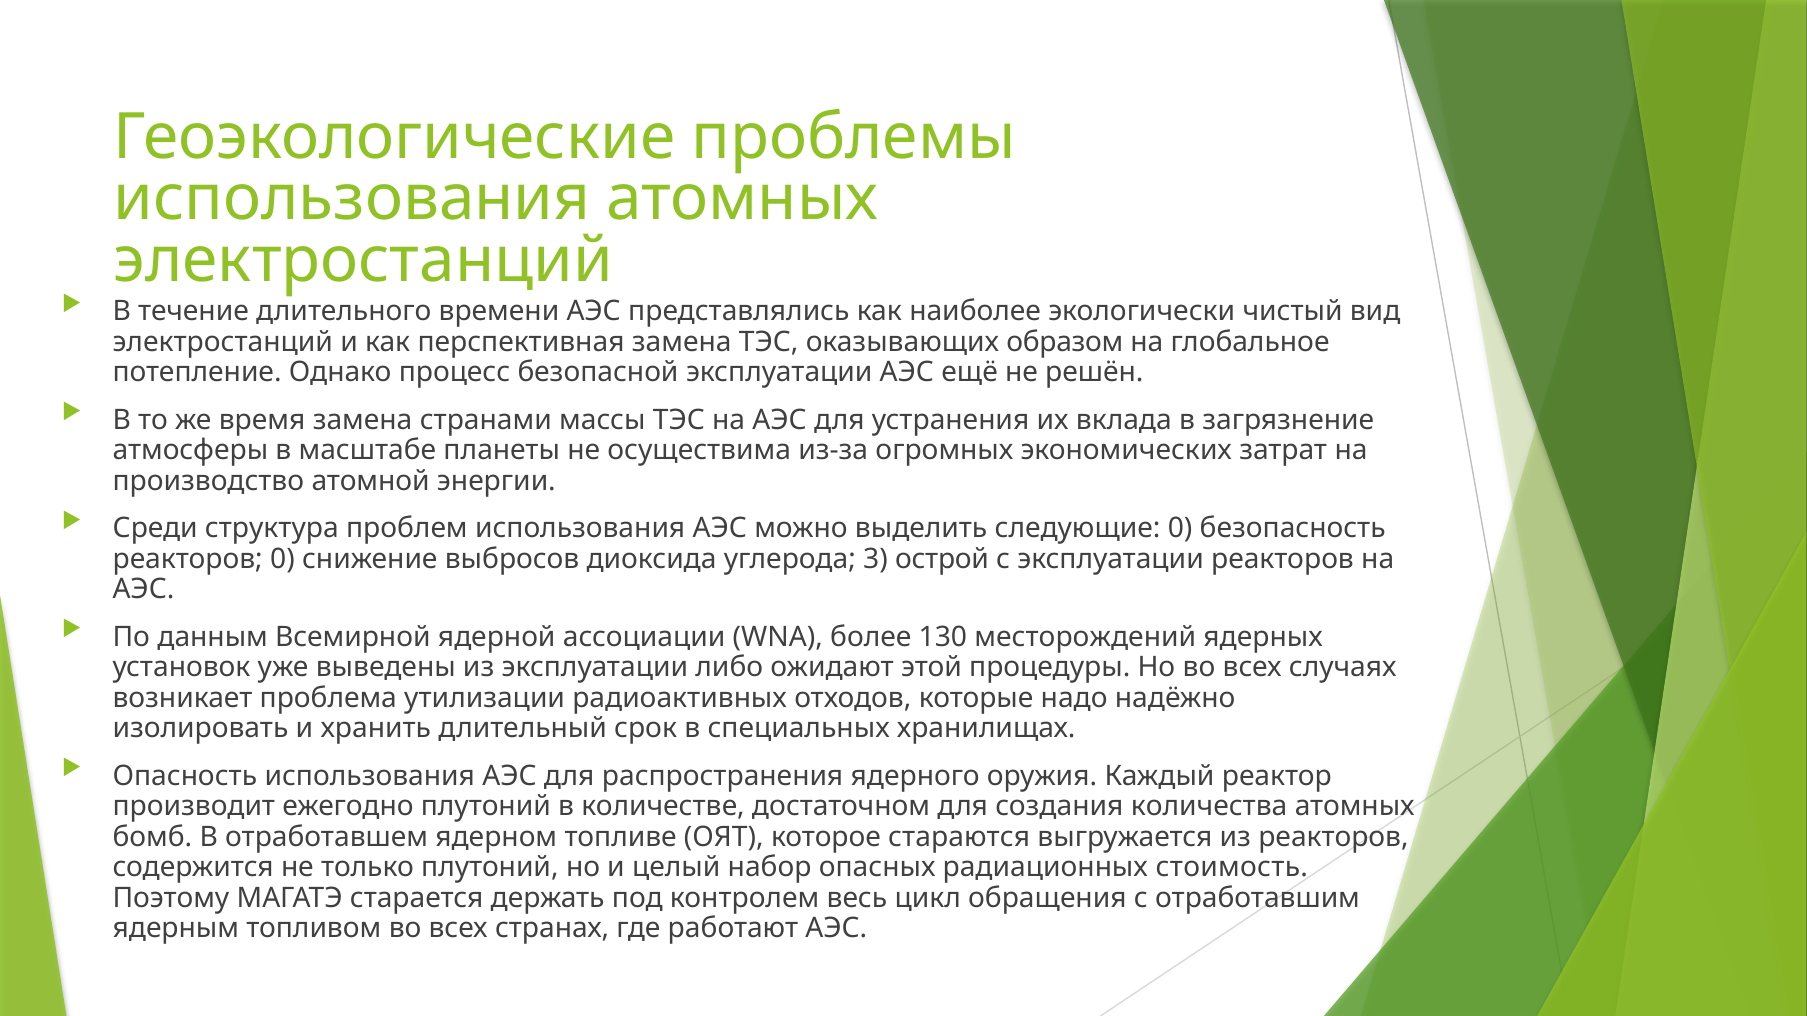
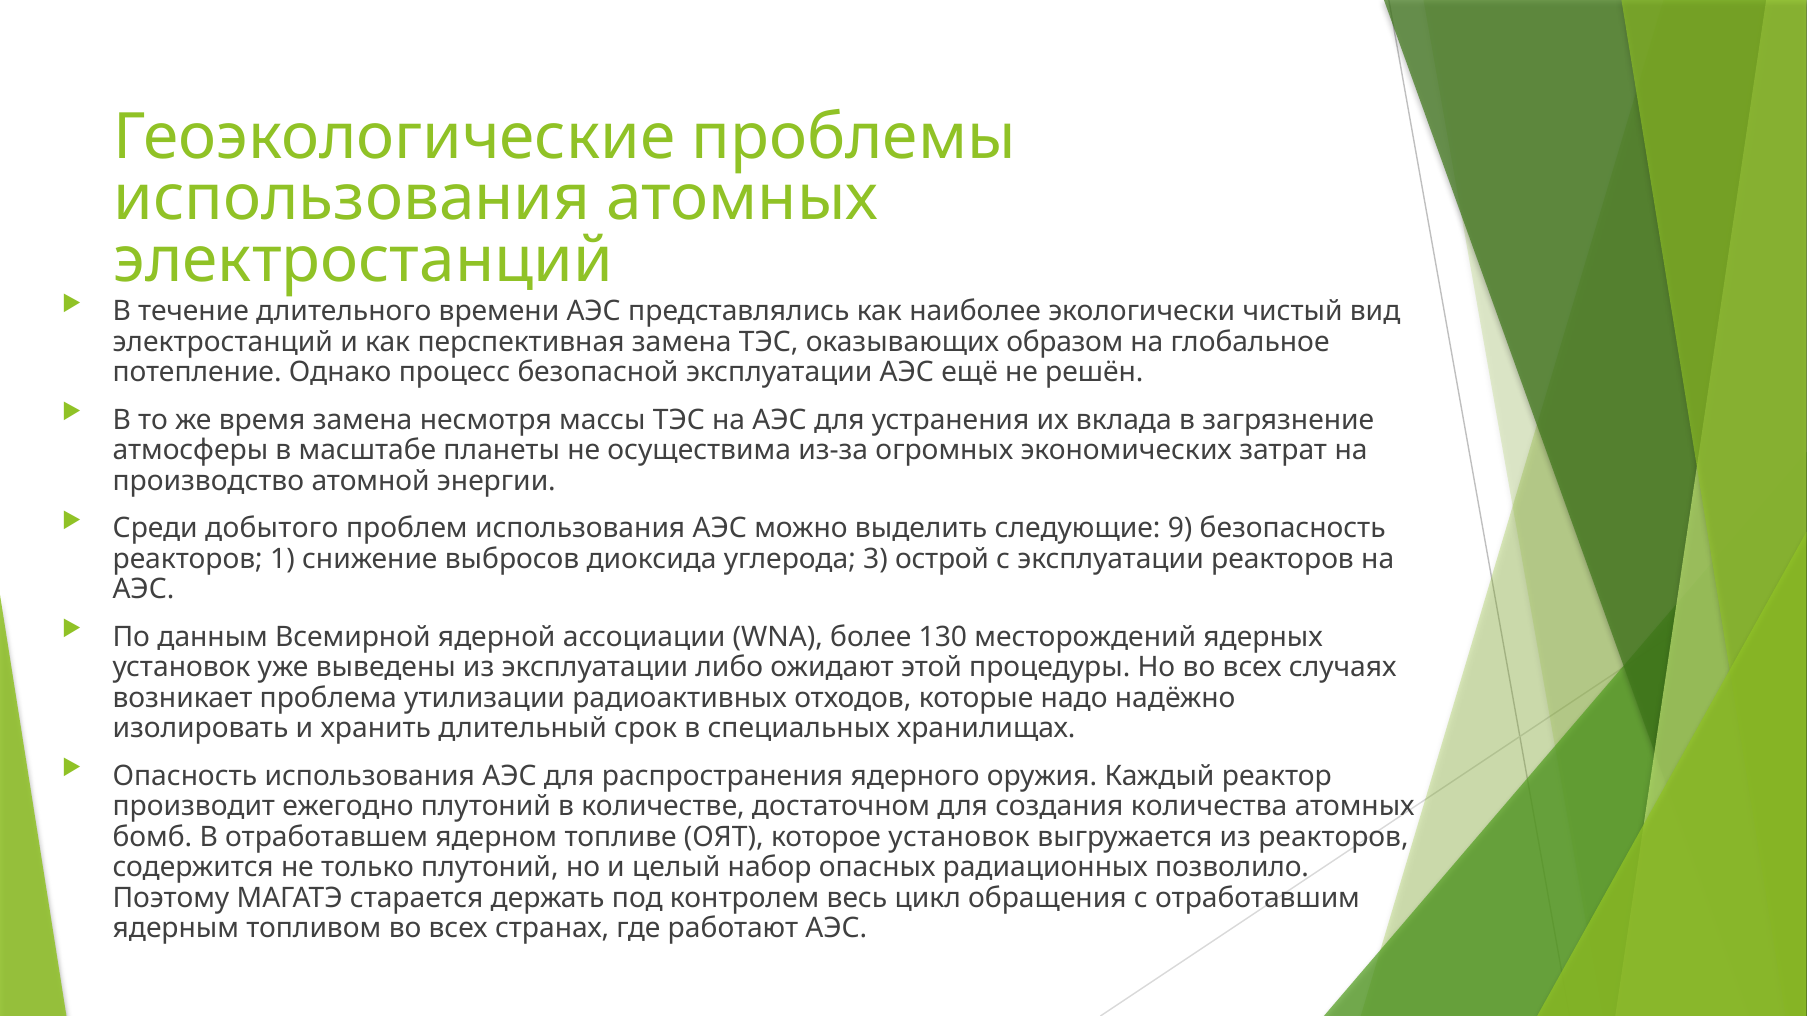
странами: странами -> несмотря (486, 420)
структура: структура -> добытого (272, 529)
следующие 0: 0 -> 9 (1180, 529)
реакторов 0: 0 -> 1 (282, 559)
которое стараются: стараются -> установок (959, 837)
стоимость: стоимость -> позволило (1232, 868)
